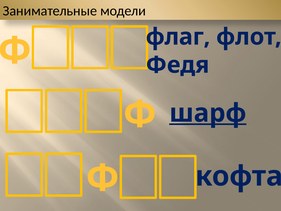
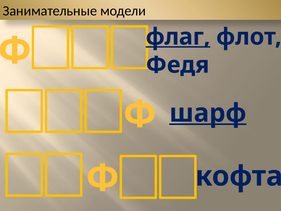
флаг underline: none -> present (178, 37)
